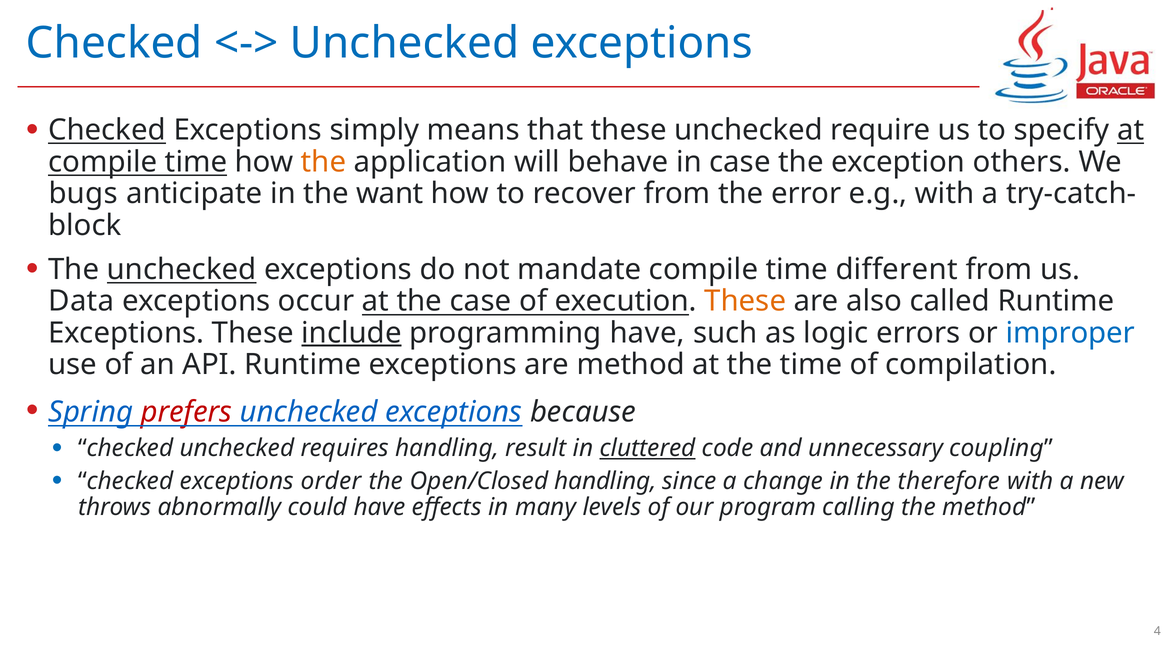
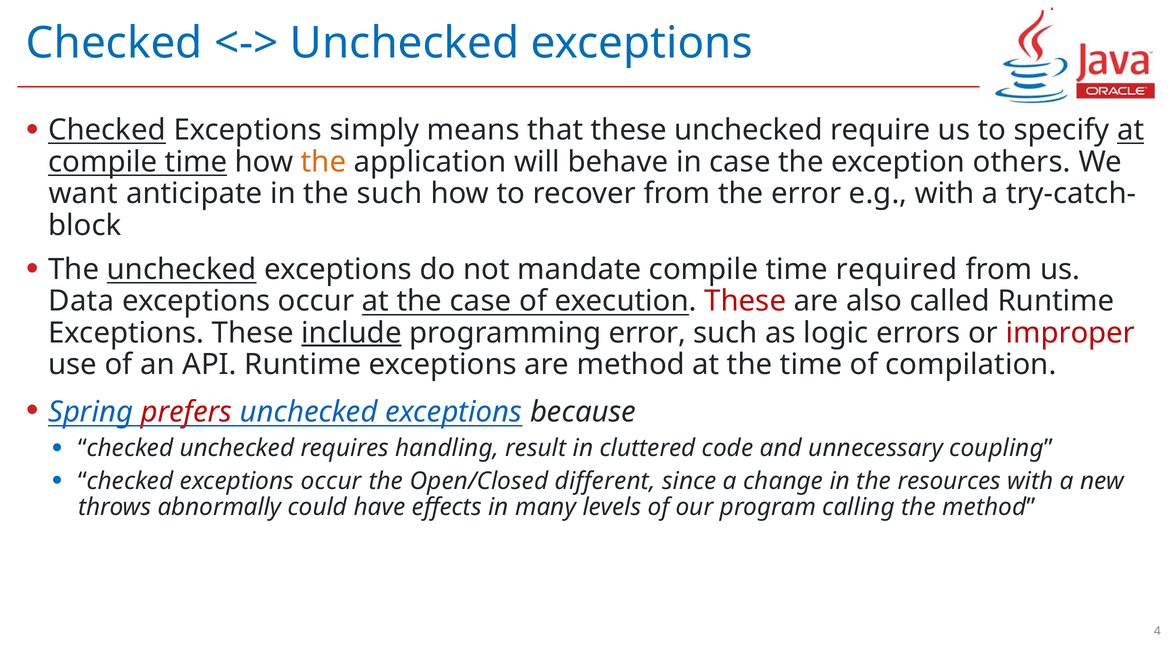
bugs: bugs -> want (83, 193)
the want: want -> such (389, 193)
different: different -> required (897, 269)
These colour: orange -> red (745, 301)
programming have: have -> error (647, 333)
improper colour: blue -> red (1070, 333)
cluttered underline: present -> none (648, 448)
checked exceptions order: order -> occur (331, 481)
Open/Closed handling: handling -> different (605, 481)
therefore: therefore -> resources (949, 481)
